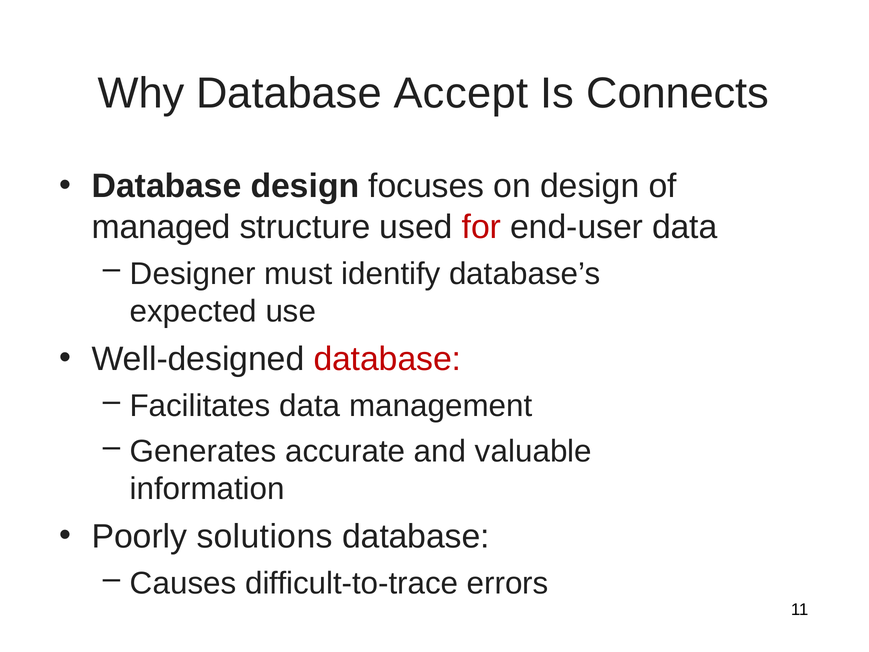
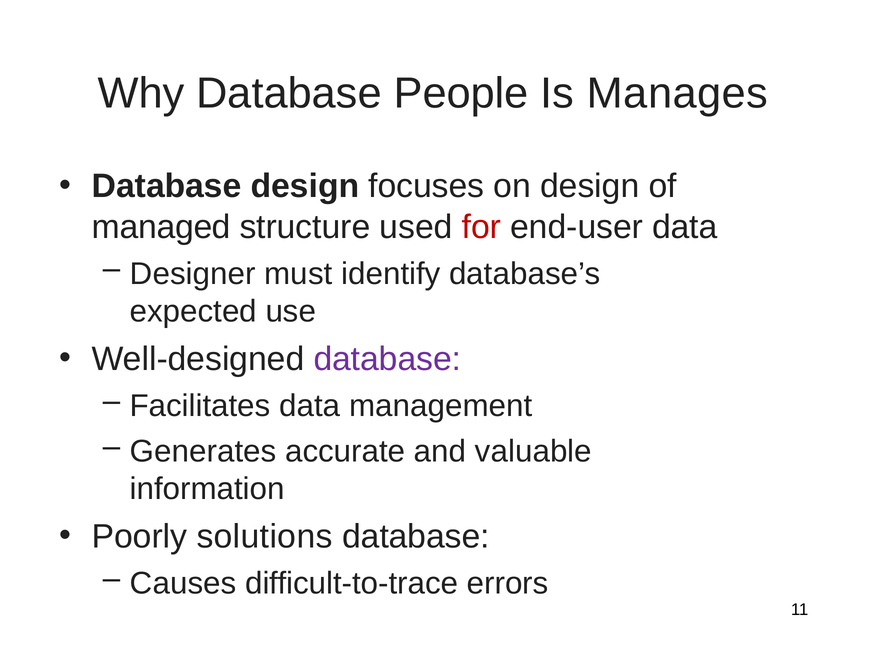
Accept: Accept -> People (461, 94)
Connects: Connects -> Manages (677, 94)
database colour: red -> purple (387, 359)
